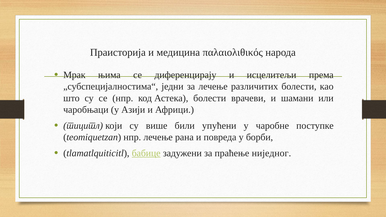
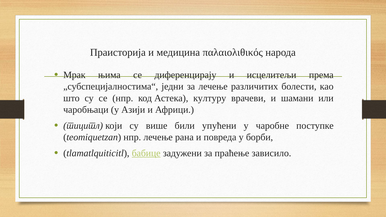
Астека болести: болести -> културу (210, 98)
ниједног: ниједног -> зависило (271, 153)
